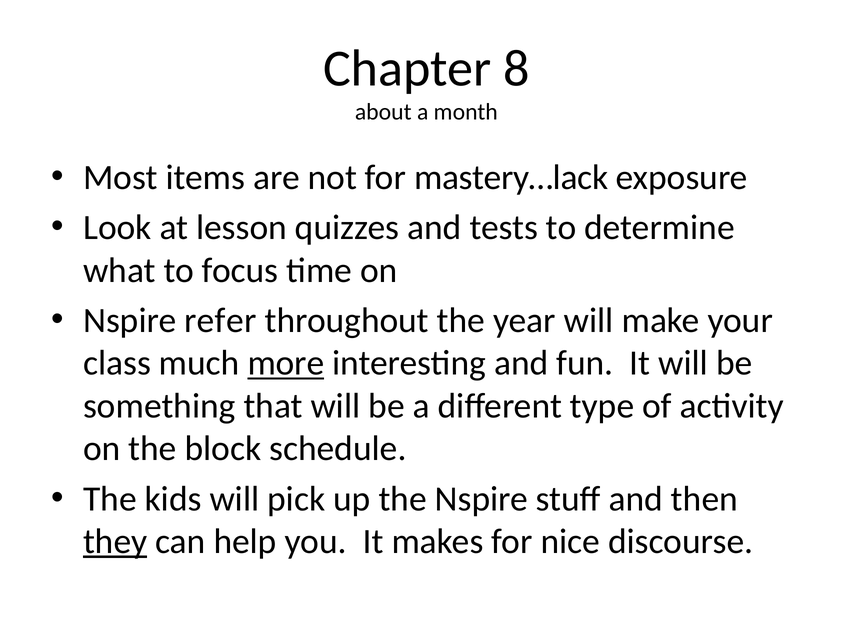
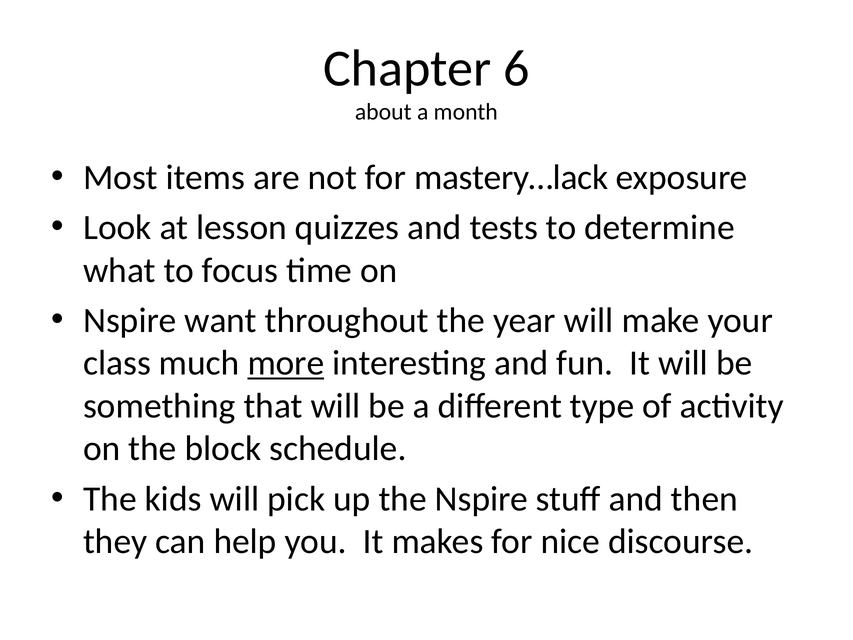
8: 8 -> 6 (516, 68)
refer: refer -> want (221, 320)
they underline: present -> none (115, 541)
